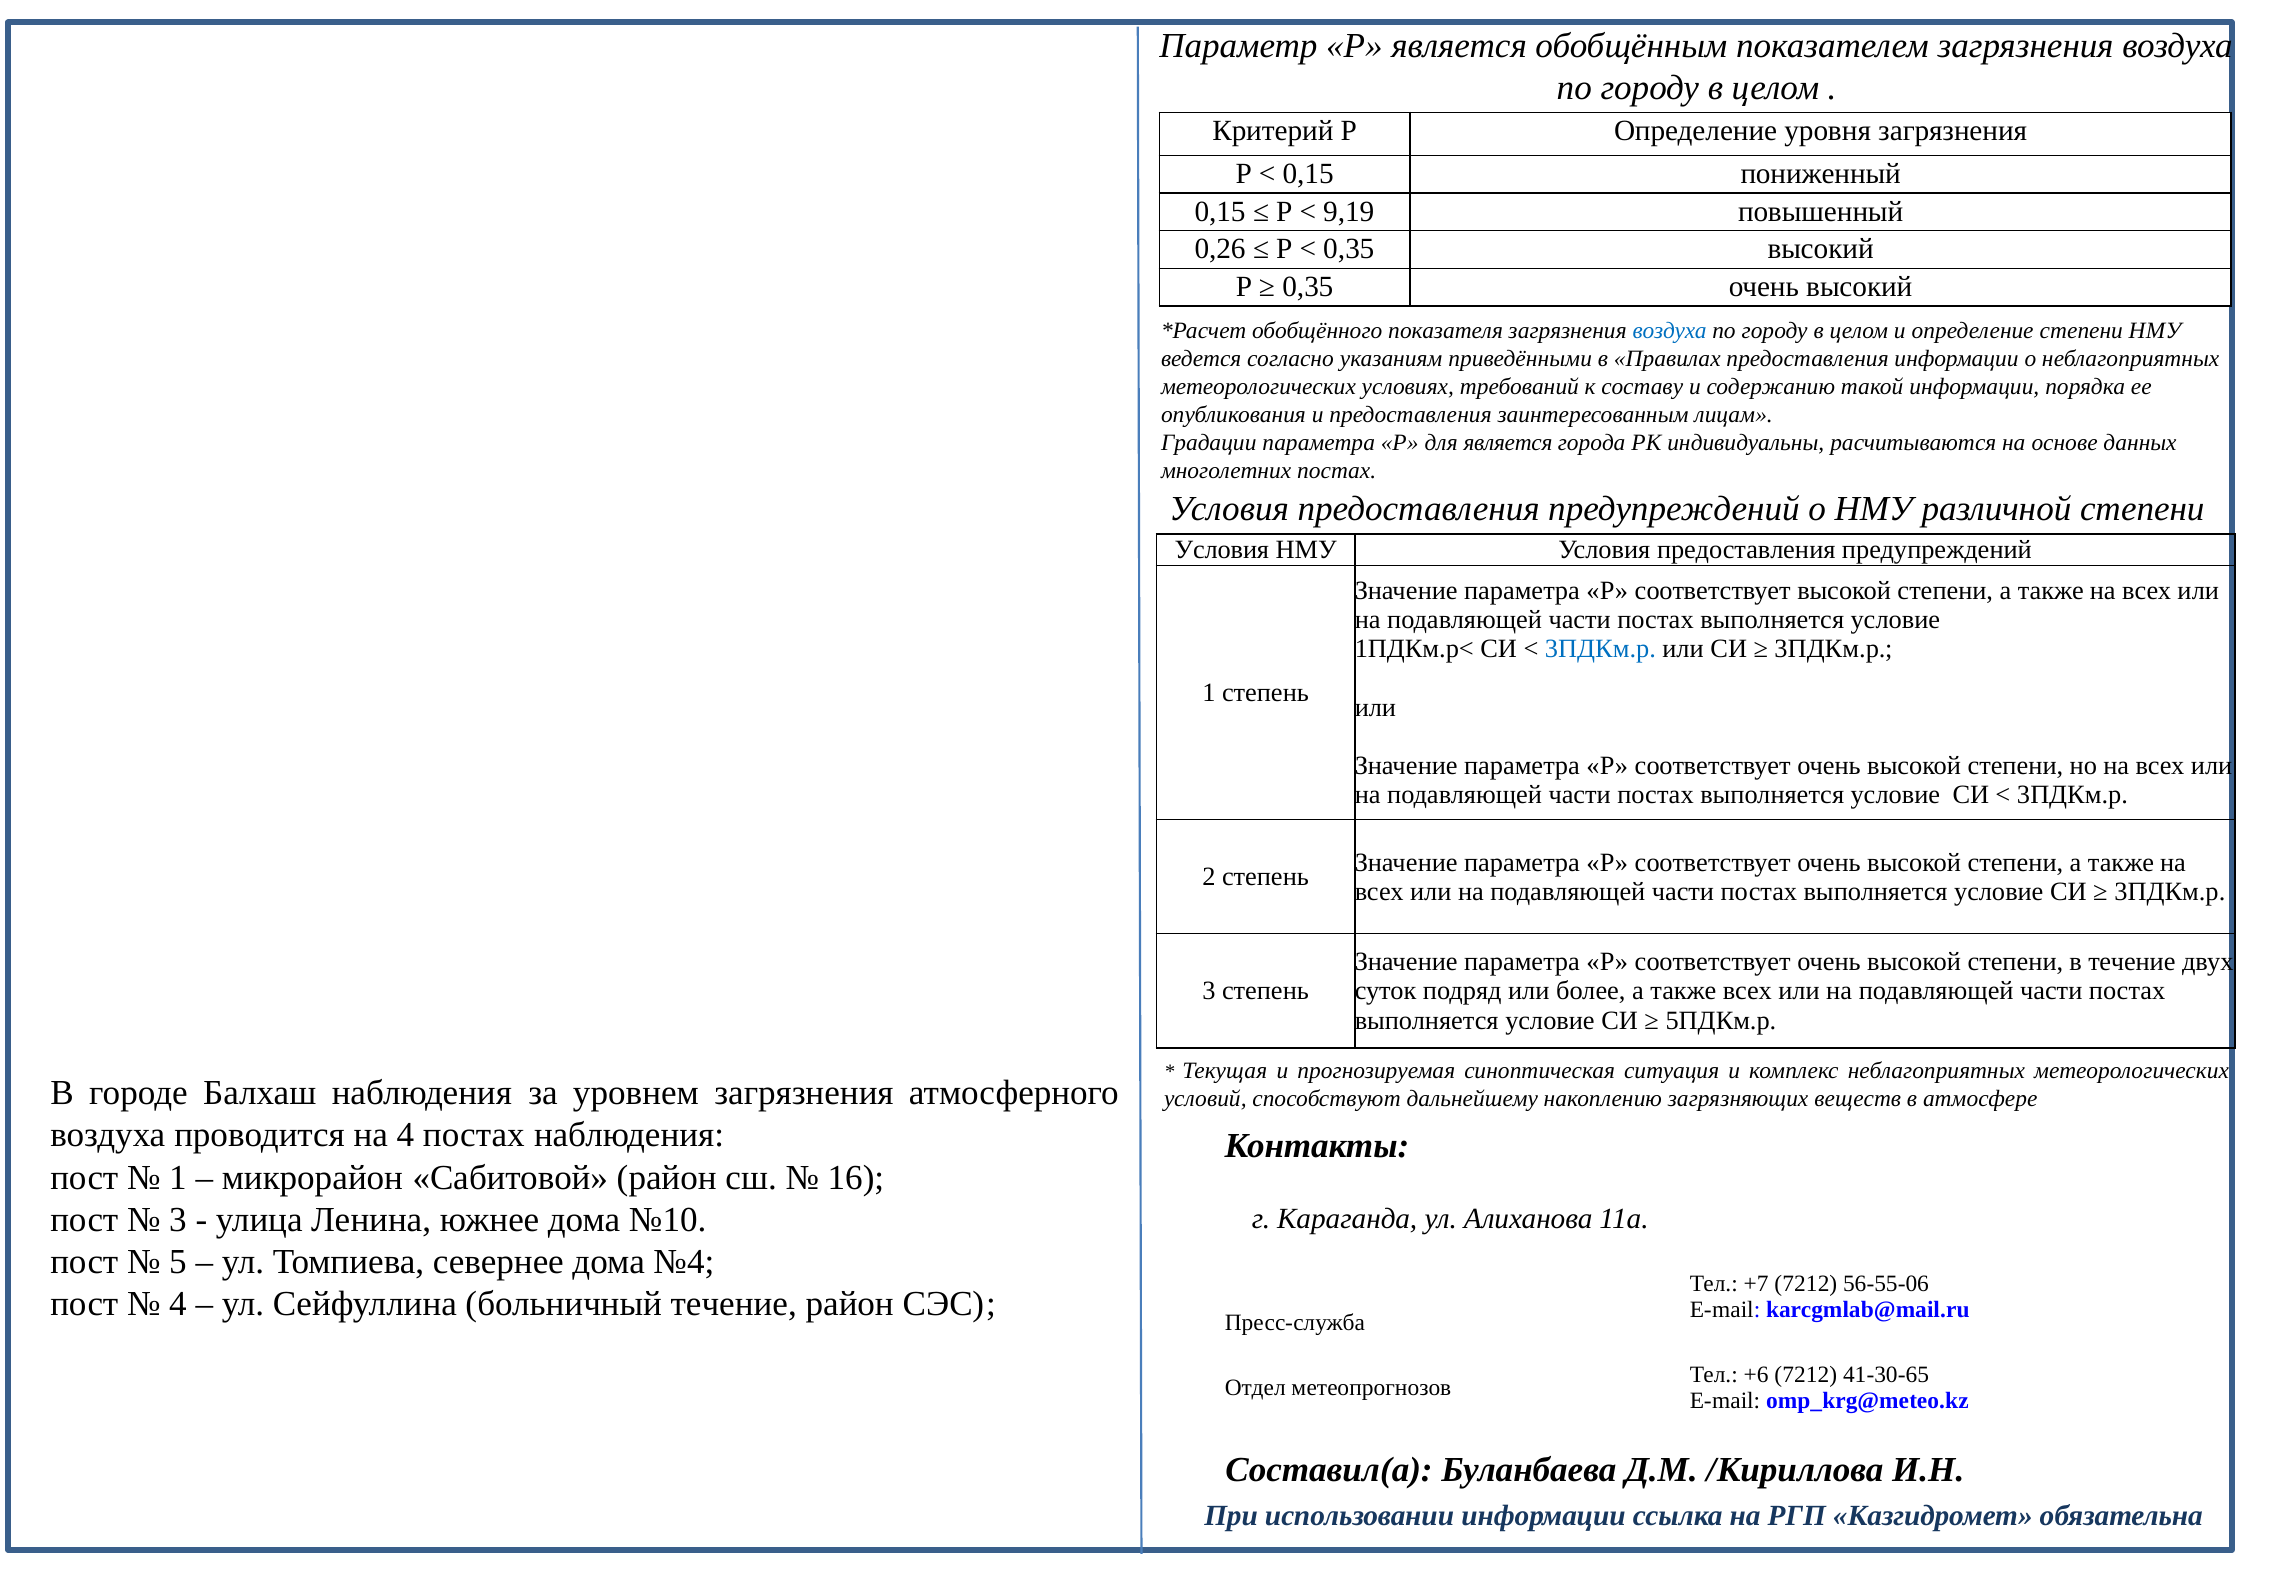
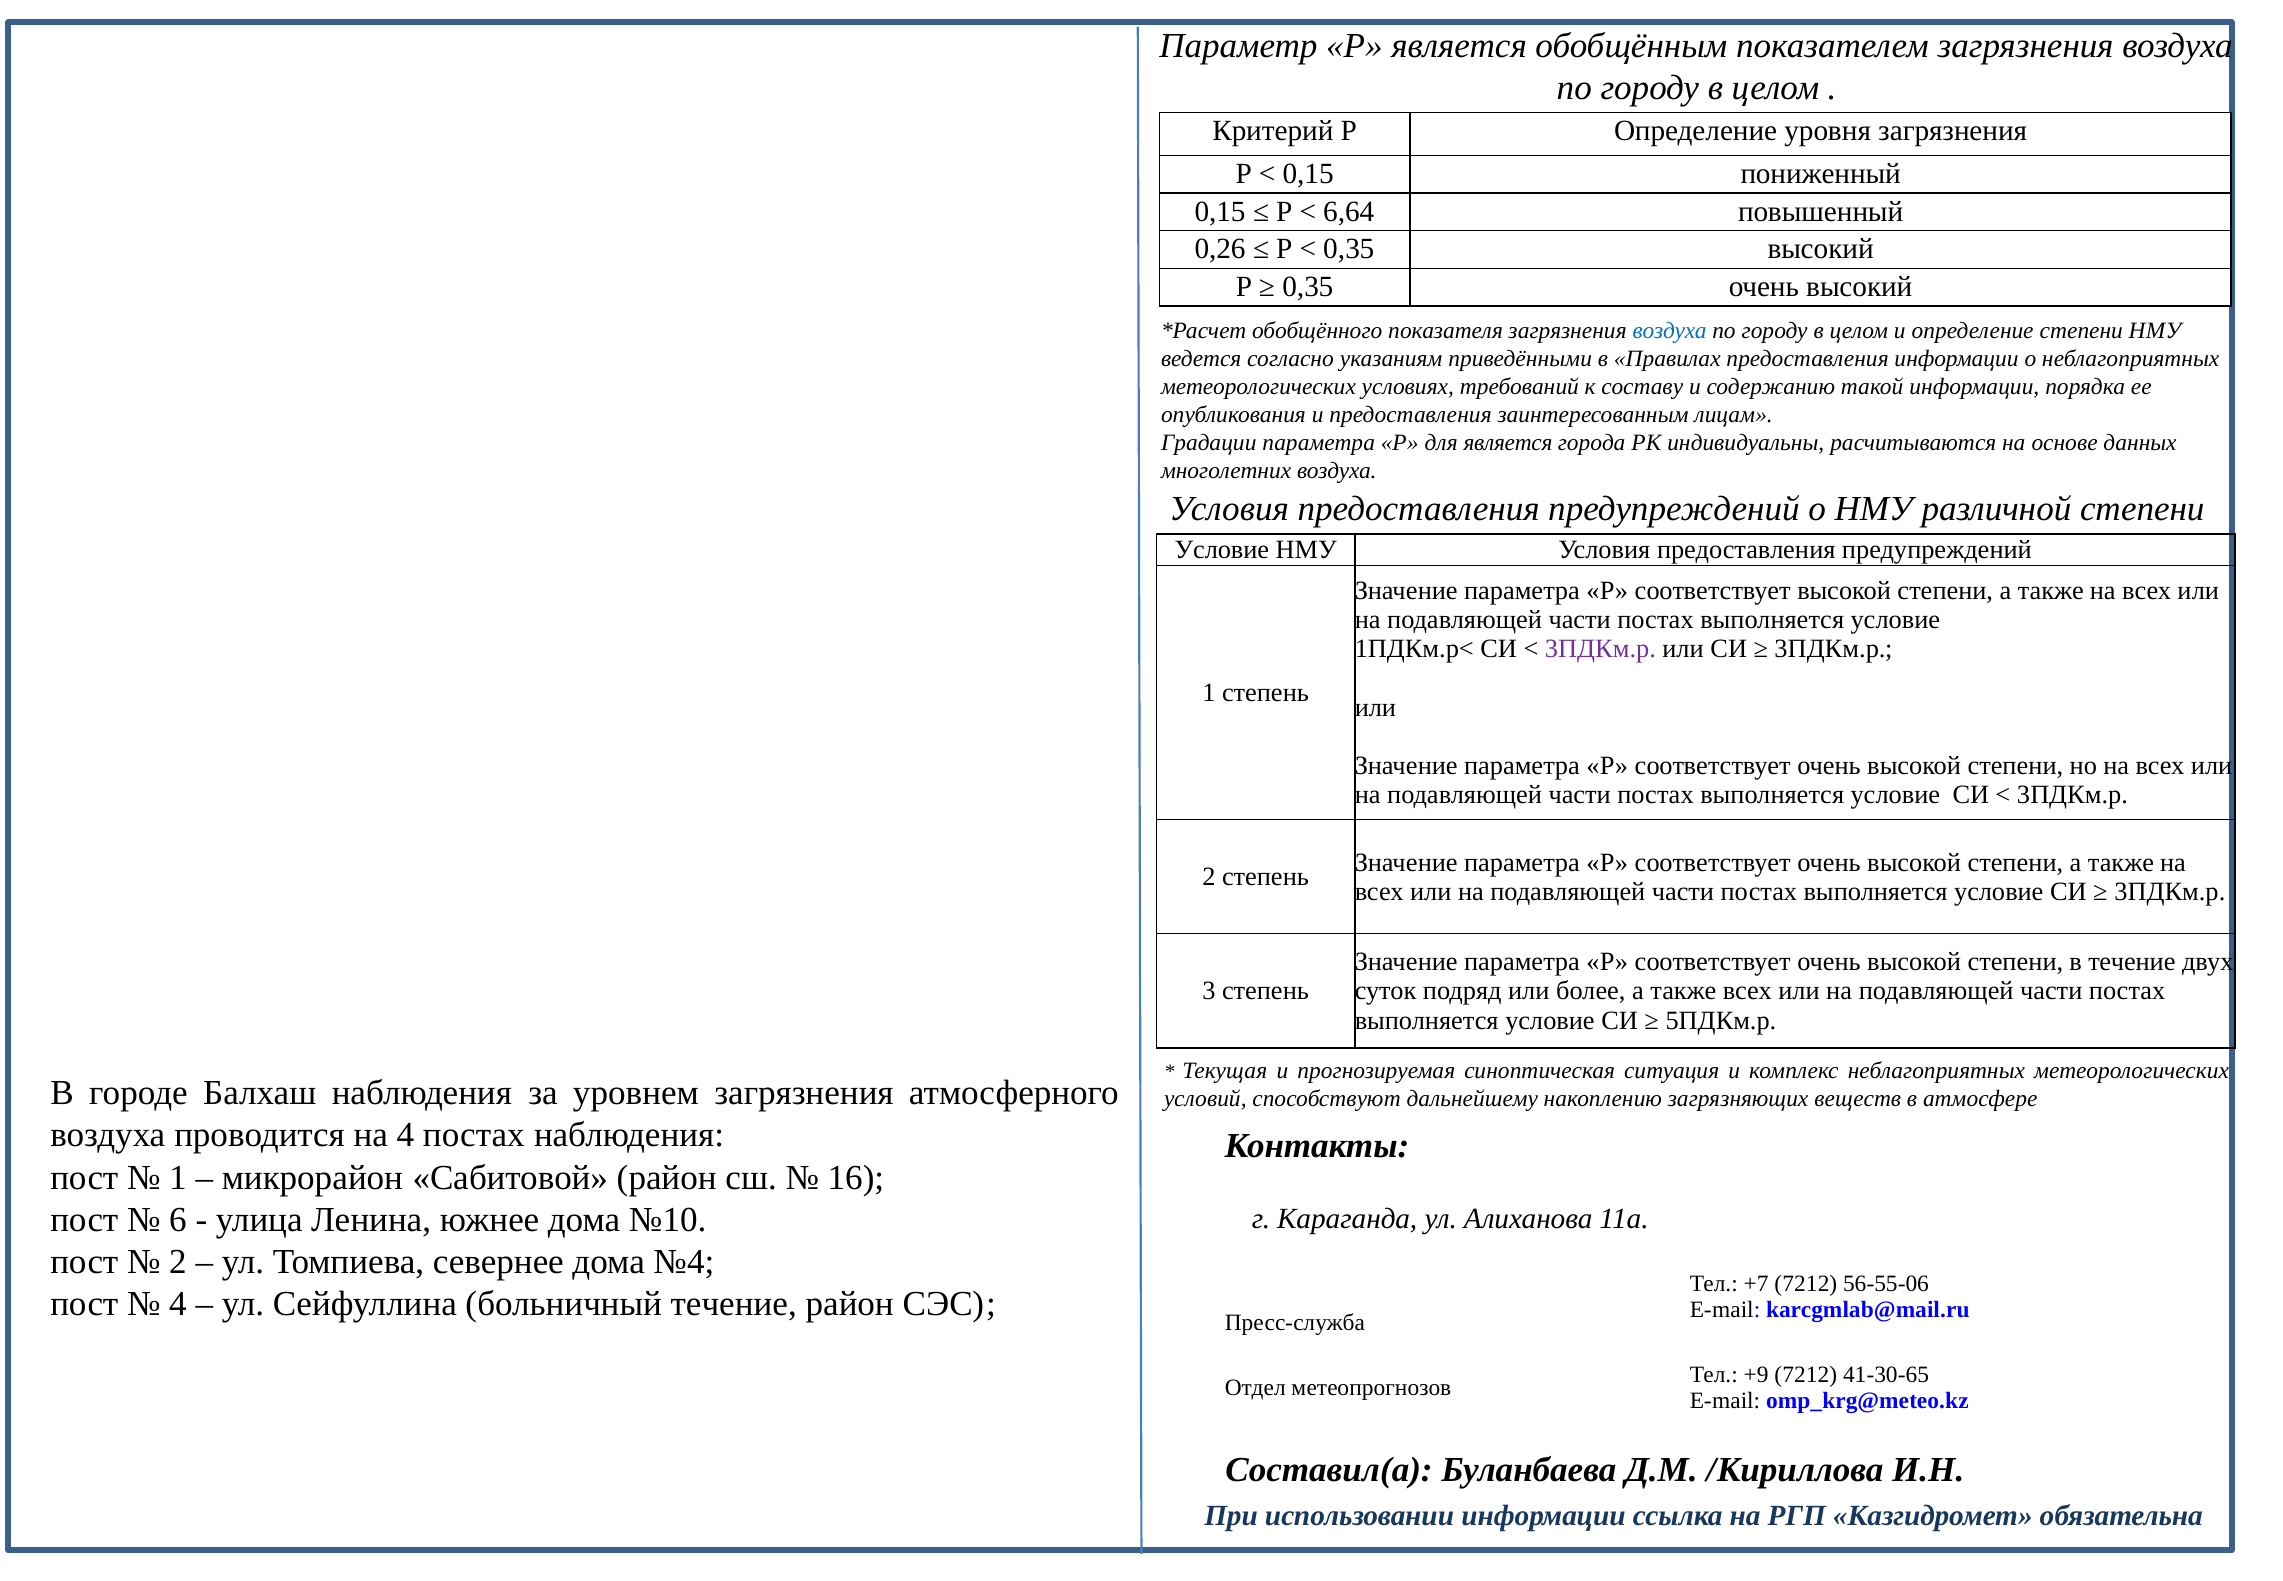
9,19: 9,19 -> 6,64 (1349, 212)
многолетних постах: постах -> воздуха (1337, 471)
Условия: Условия -> Условие (1222, 550)
3ПДКм.р colour: blue -> purple (1600, 649)
3: 3 -> 6 (178, 1219)
5: 5 -> 2 (178, 1261)
+6: +6 -> +9 (1756, 1375)
